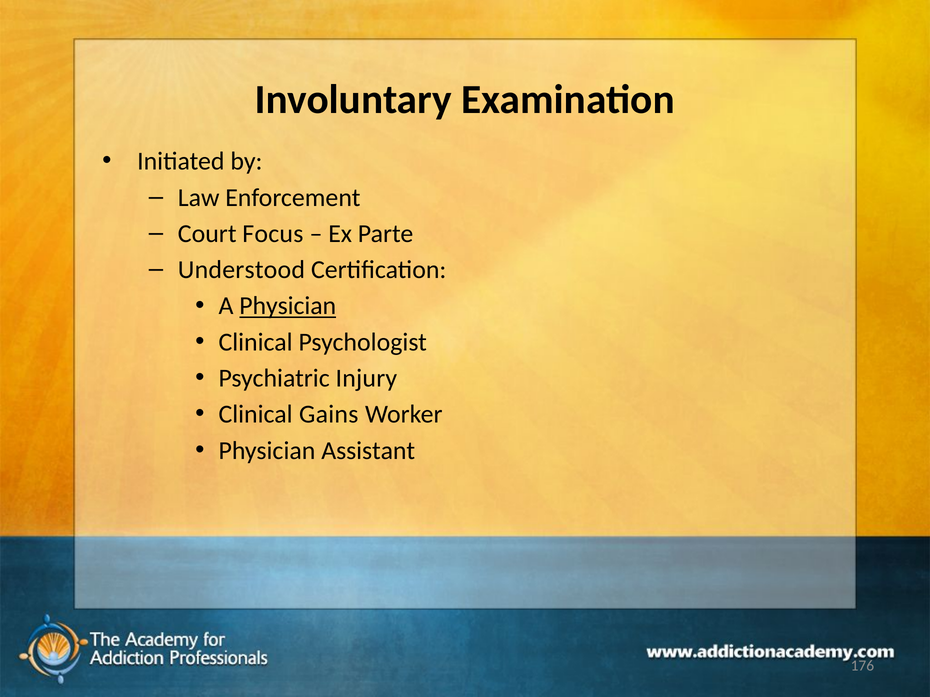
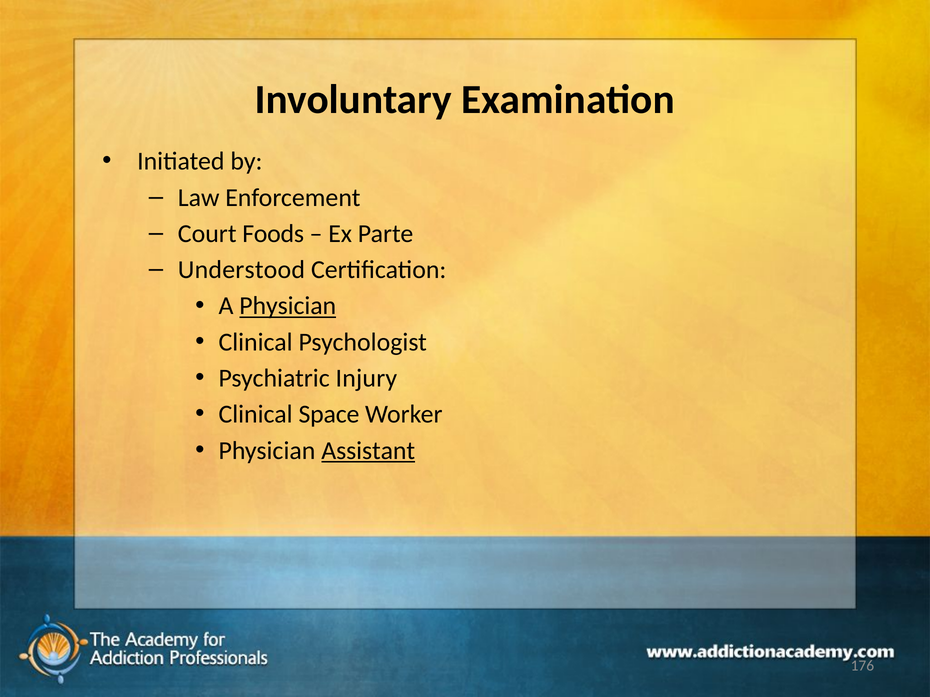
Focus: Focus -> Foods (273, 234)
Gains: Gains -> Space (329, 415)
Assistant underline: none -> present (368, 451)
